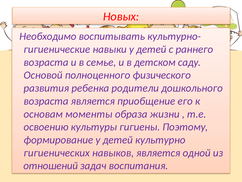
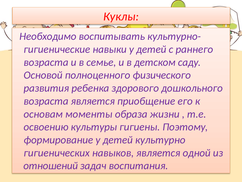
Новых: Новых -> Куклы (121, 17)
родители: родители -> здорового (135, 88)
